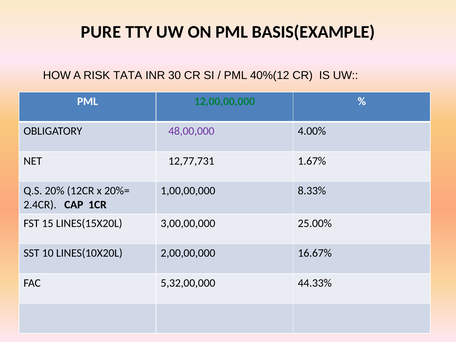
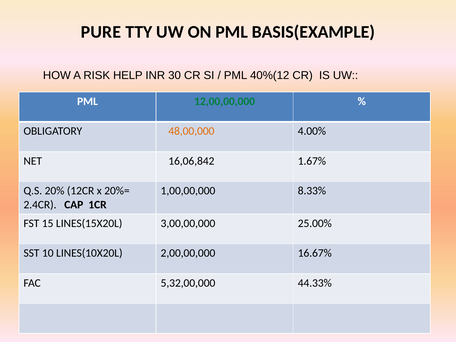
TATA: TATA -> HELP (128, 75)
48,00,000 colour: purple -> orange (191, 131)
12,77,731: 12,77,731 -> 16,06,842 (191, 161)
